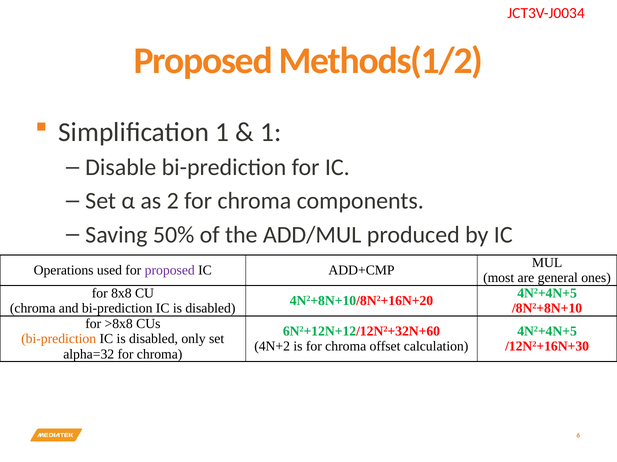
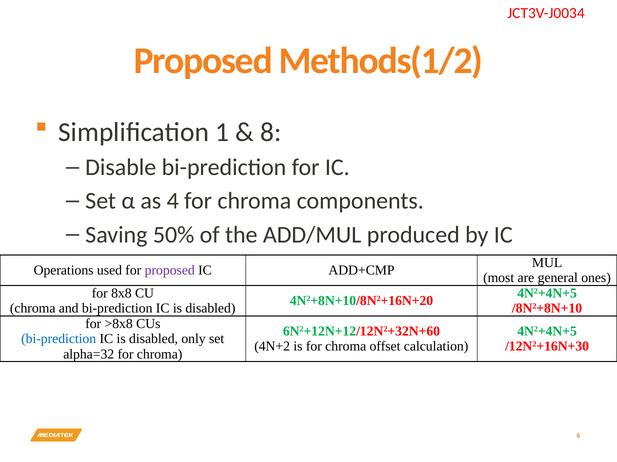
1: 1 -> 8 (271, 132)
2: 2 -> 4 (173, 201)
bi-prediction colour: orange -> blue (59, 339)
